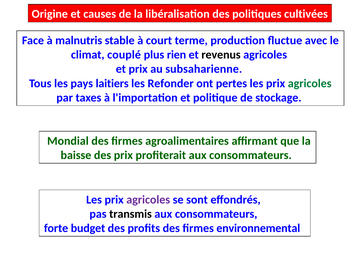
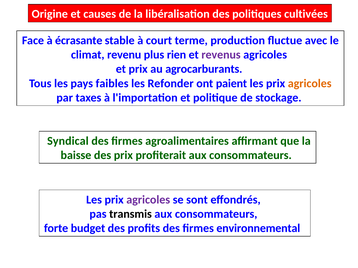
malnutris: malnutris -> écrasante (79, 41)
couplé: couplé -> revenu (124, 55)
revenus colour: black -> purple (221, 55)
subsaharienne: subsaharienne -> agrocarburants (204, 69)
laitiers: laitiers -> faibles (112, 83)
pertes: pertes -> paient (231, 83)
agricoles colour: green -> orange (310, 83)
Mondial: Mondial -> Syndical (68, 141)
